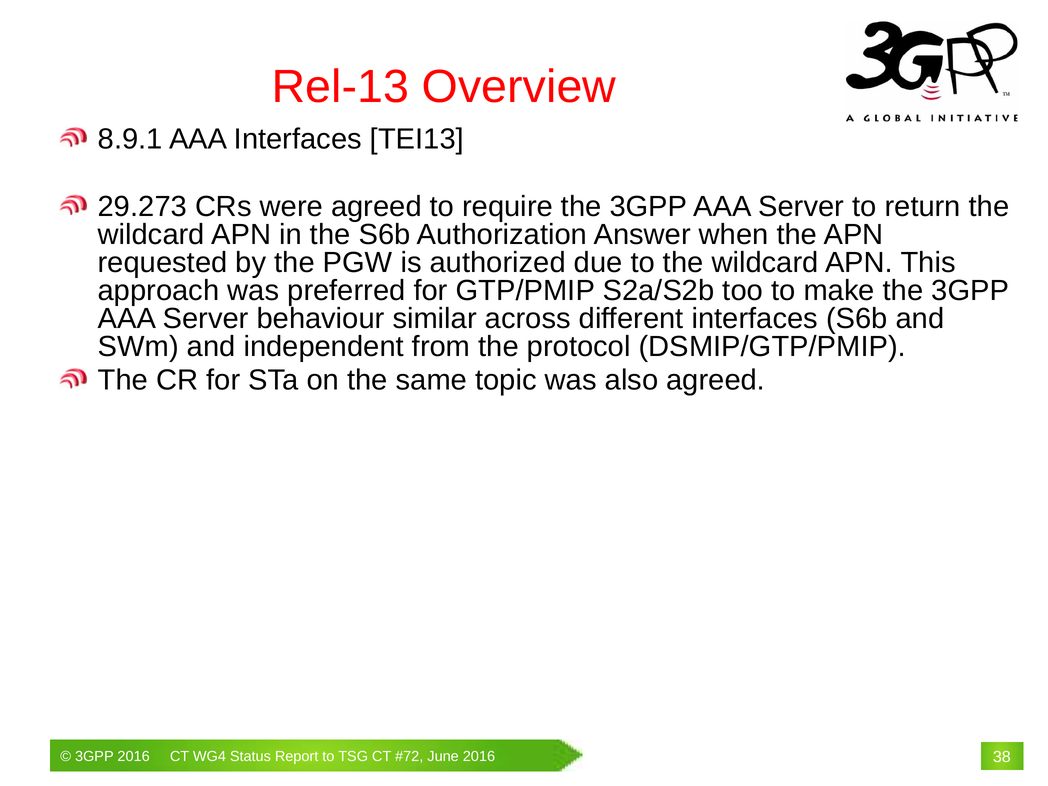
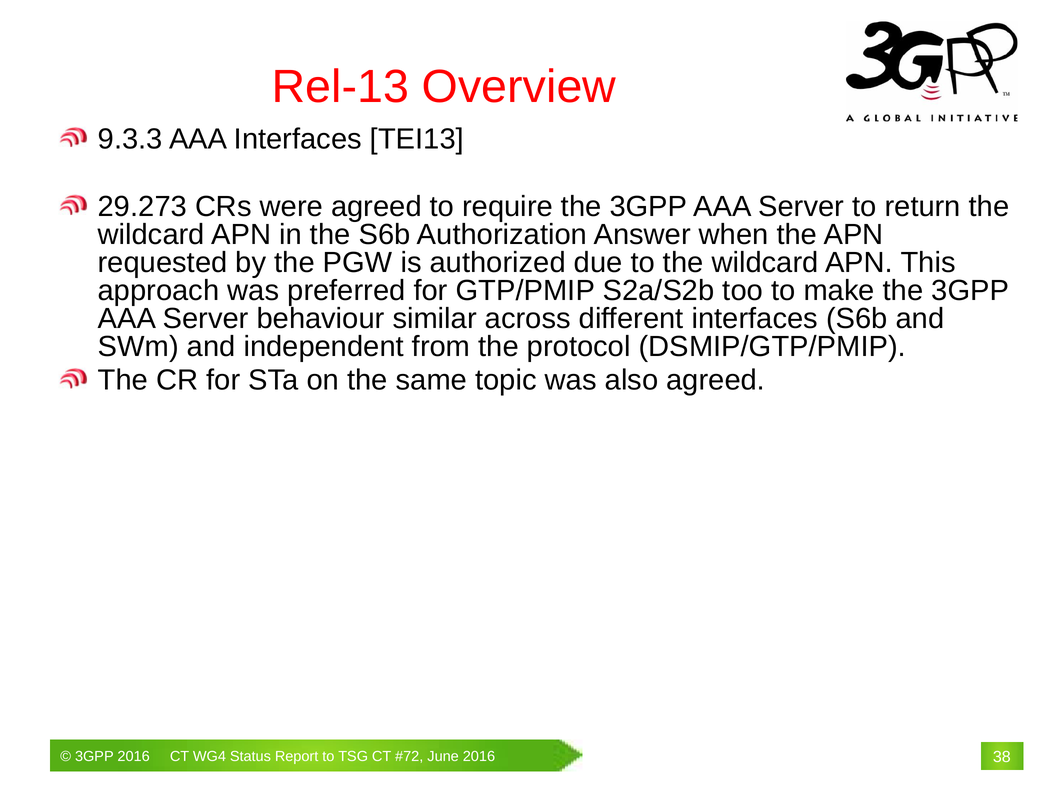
8.9.1: 8.9.1 -> 9.3.3 (130, 139)
